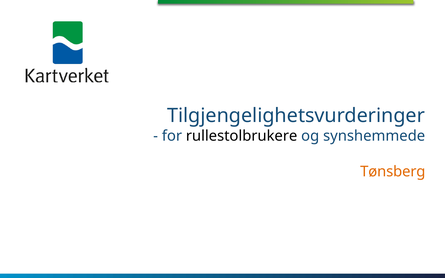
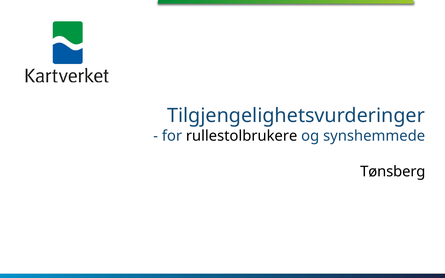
Tønsberg colour: orange -> black (393, 172)
